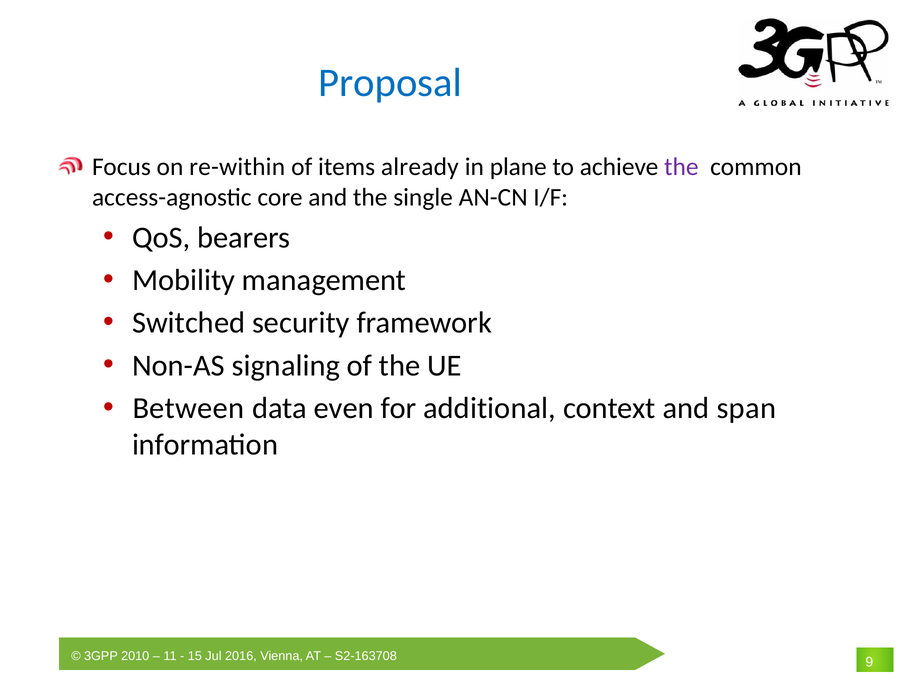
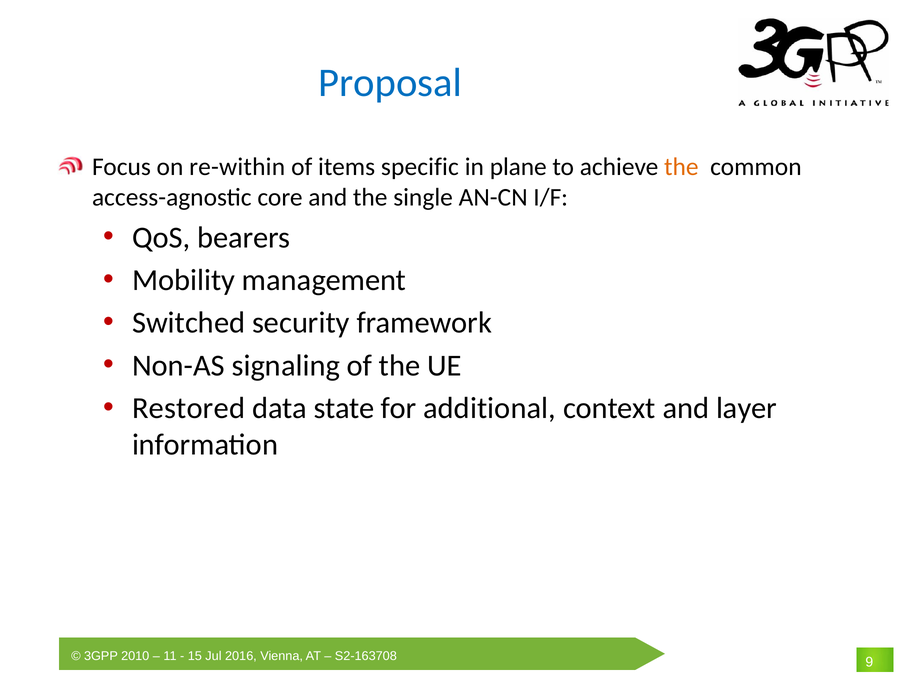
already: already -> specific (420, 167)
the colour: purple -> orange (681, 167)
Between: Between -> Restored (189, 408)
even: even -> state (344, 408)
span: span -> layer (747, 408)
